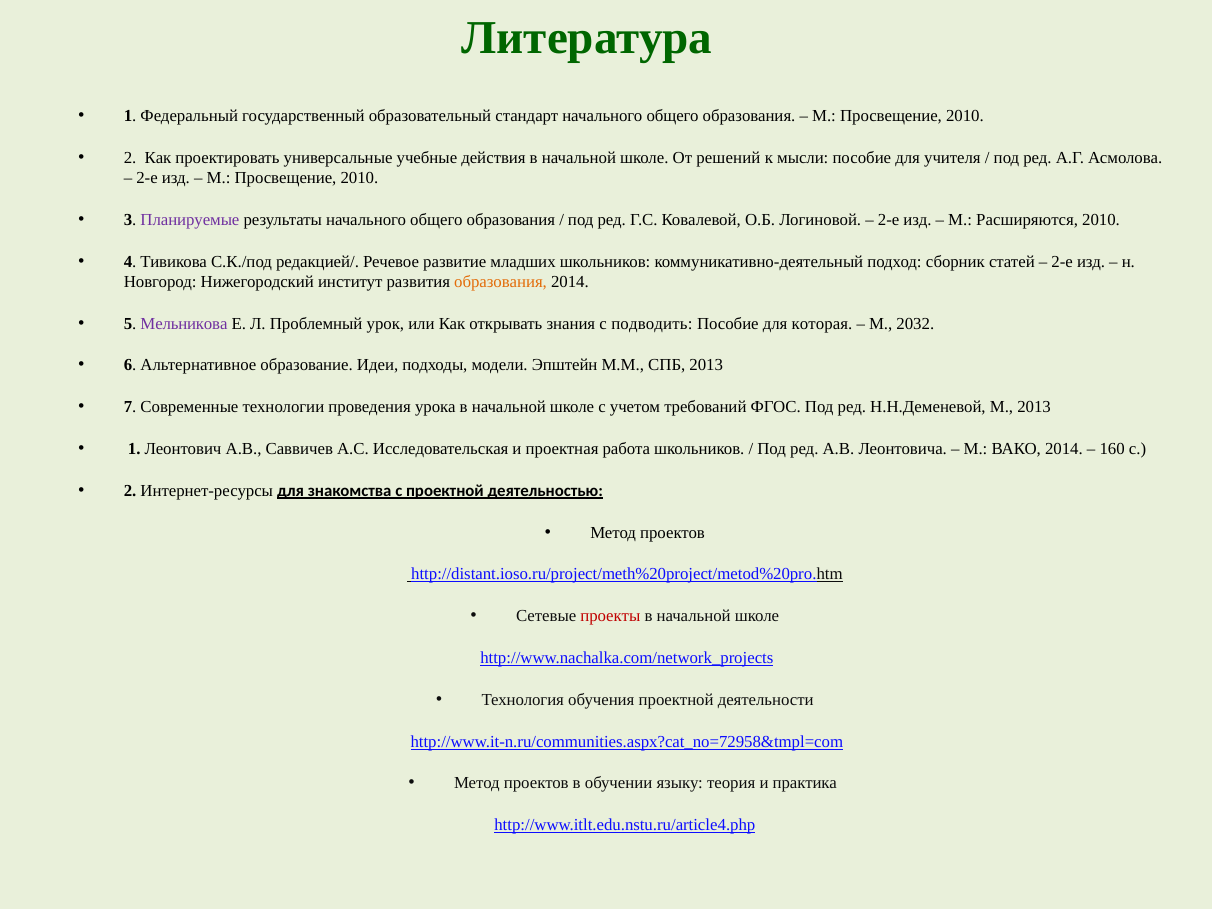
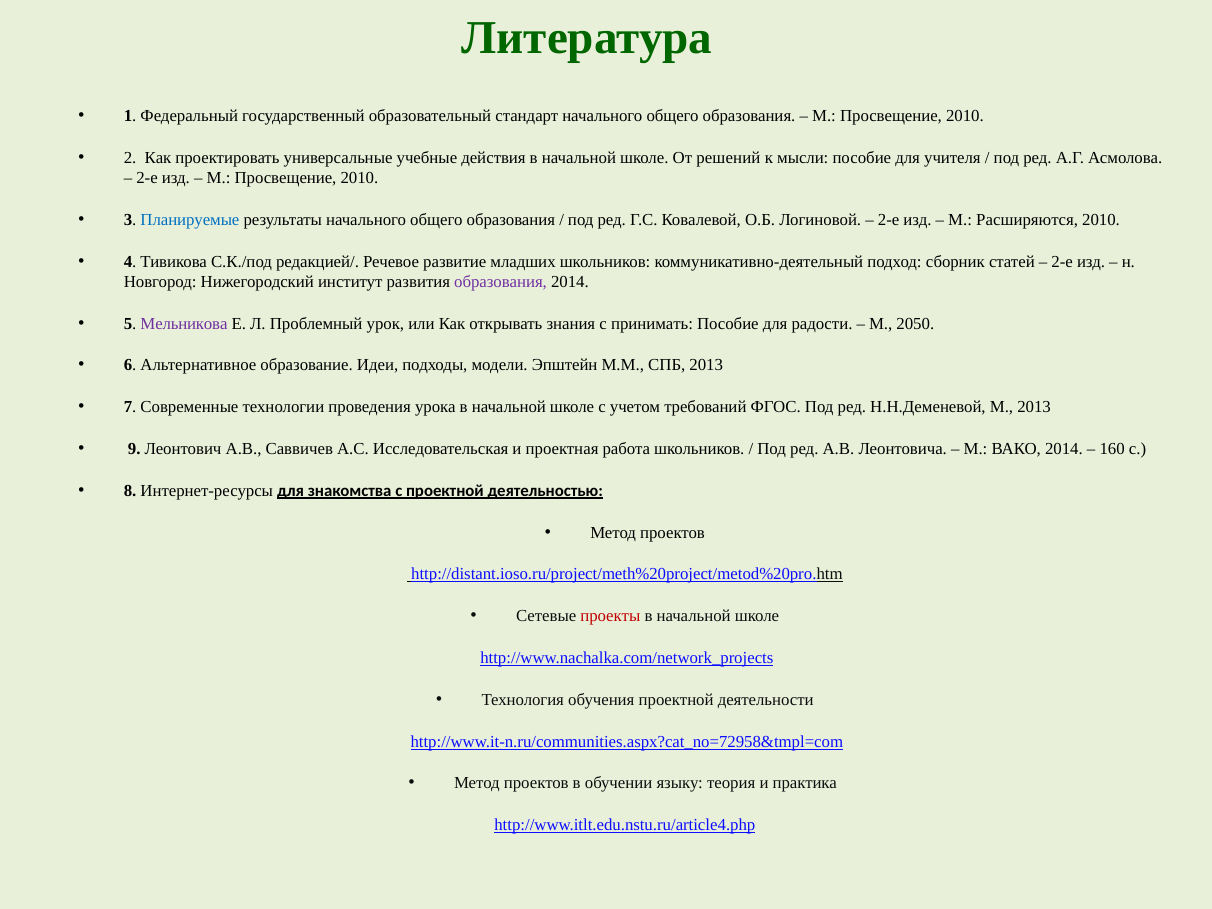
Планируемые colour: purple -> blue (190, 220)
образования colour: orange -> purple (501, 282)
подводить: подводить -> принимать (652, 323)
которая: которая -> радости (822, 323)
2032: 2032 -> 2050 (915, 323)
1: 1 -> 9 (134, 449)
2: 2 -> 8 (130, 491)
